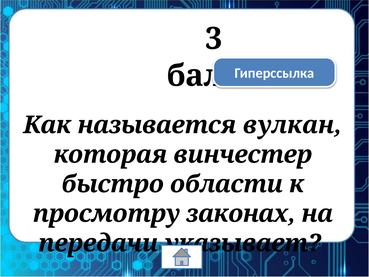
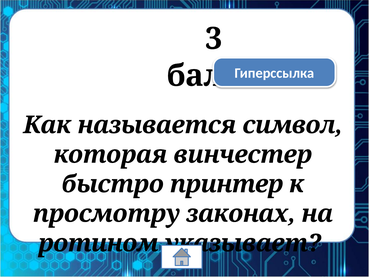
вулкан: вулкан -> символ (293, 125)
области: области -> принтер (227, 184)
передачи: передачи -> ротином (98, 243)
